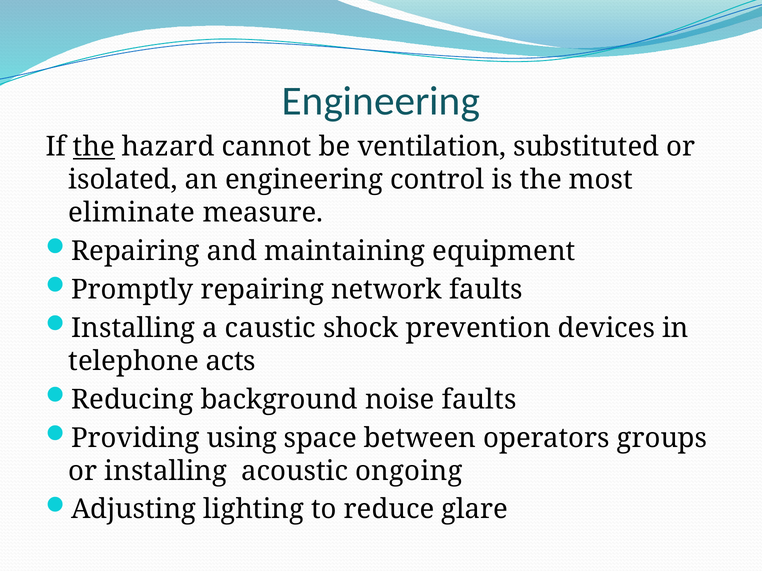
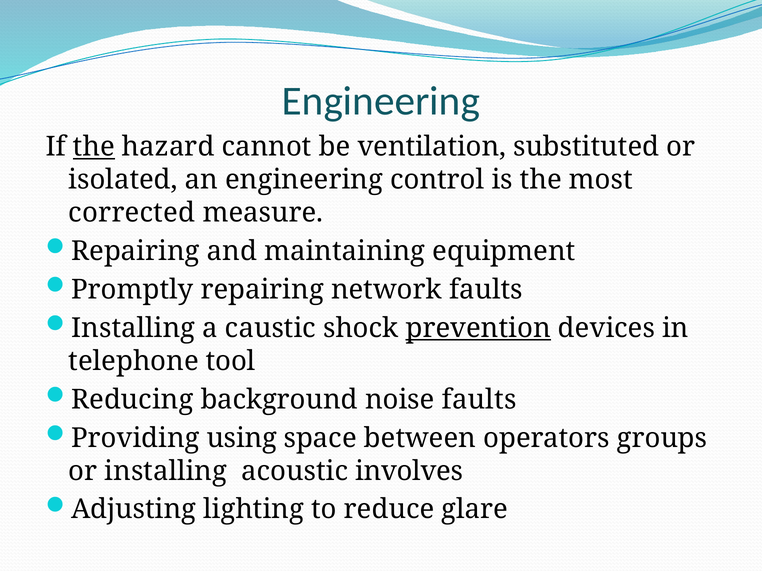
eliminate: eliminate -> corrected (132, 213)
prevention underline: none -> present (478, 328)
acts: acts -> tool (231, 361)
ongoing: ongoing -> involves (409, 471)
